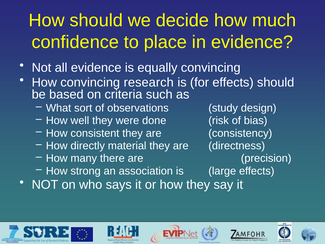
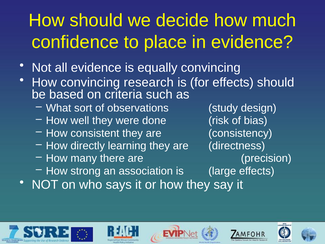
material: material -> learning (127, 146)
